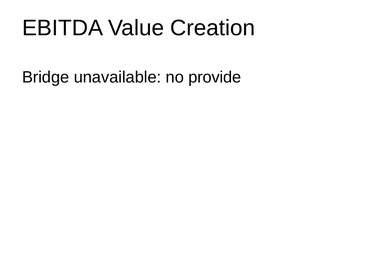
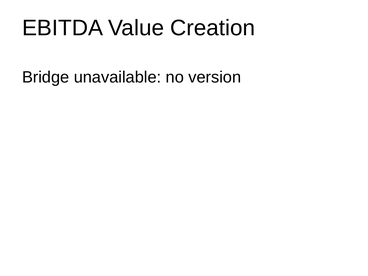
provide: provide -> version (215, 77)
